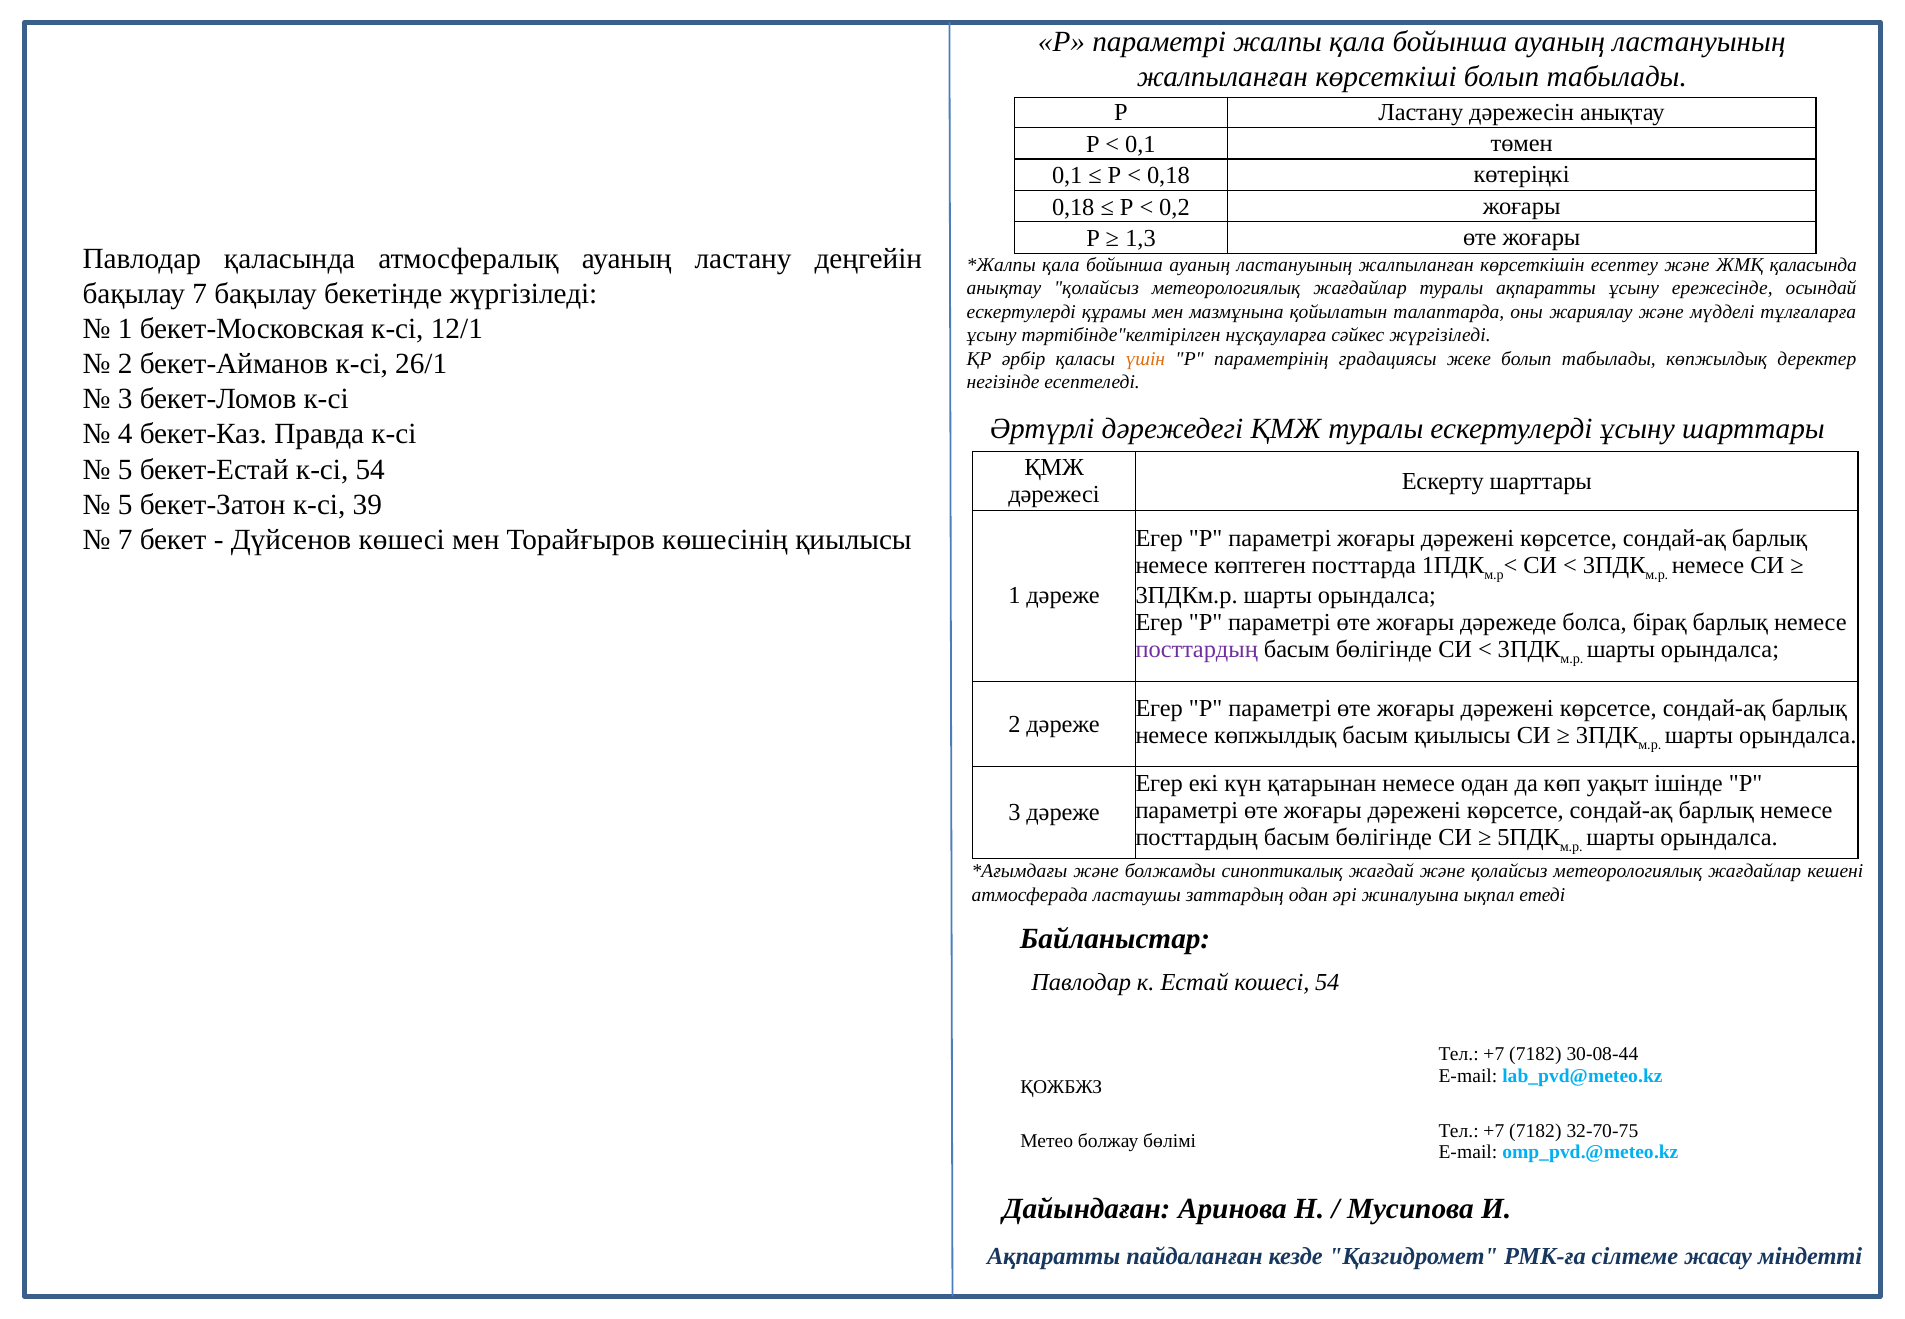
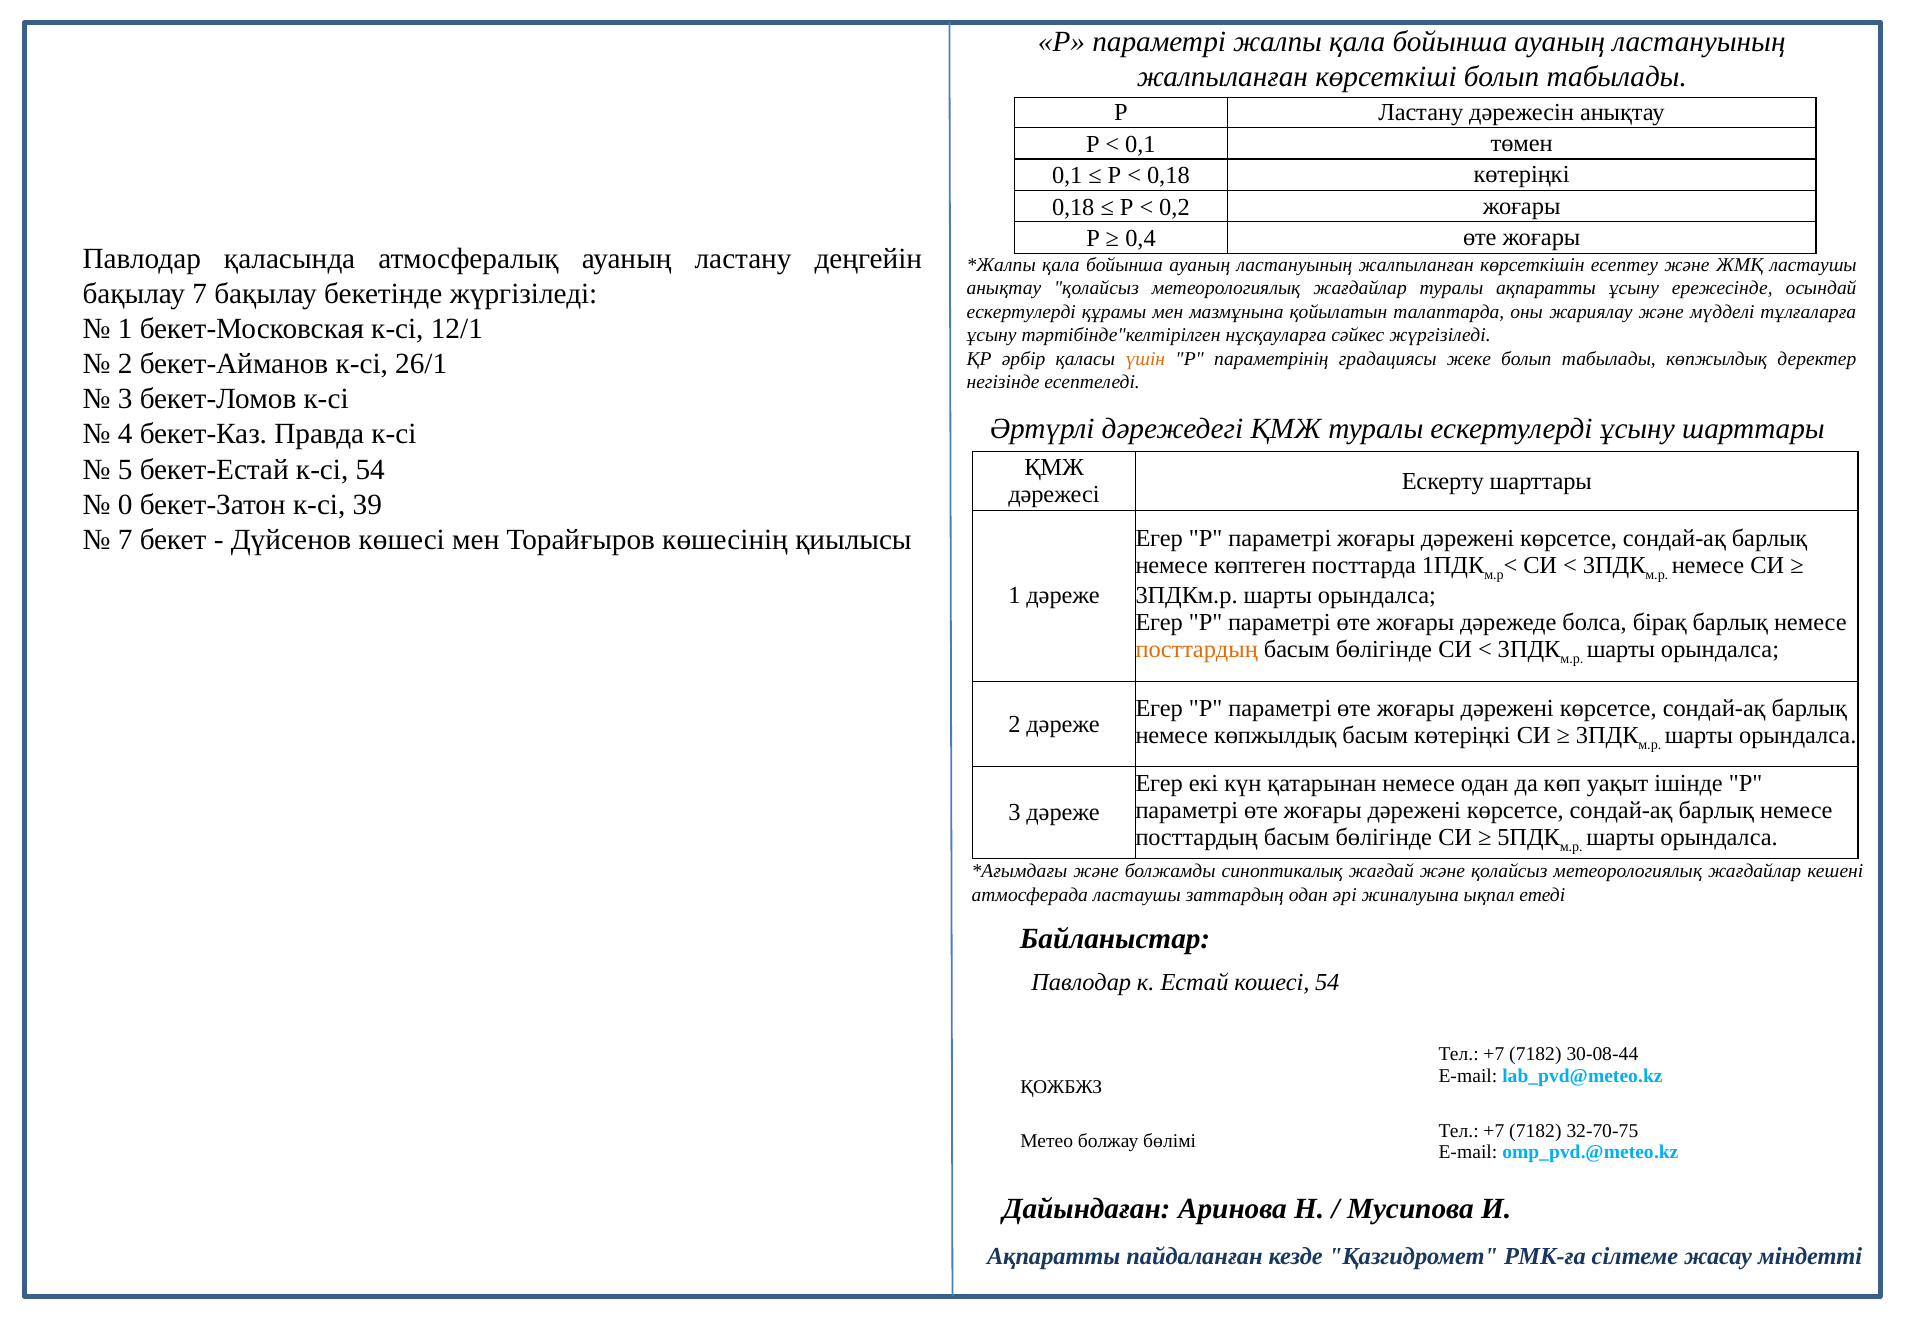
1,3: 1,3 -> 0,4 (1141, 239)
ЖМҚ қаласында: қаласында -> ластаушы (1813, 265)
5: 5 -> 0 (125, 505)
посттардың colour: purple -> orange (1197, 650)
басым қиылысы: қиылысы -> көтеріңкі (1462, 735)
